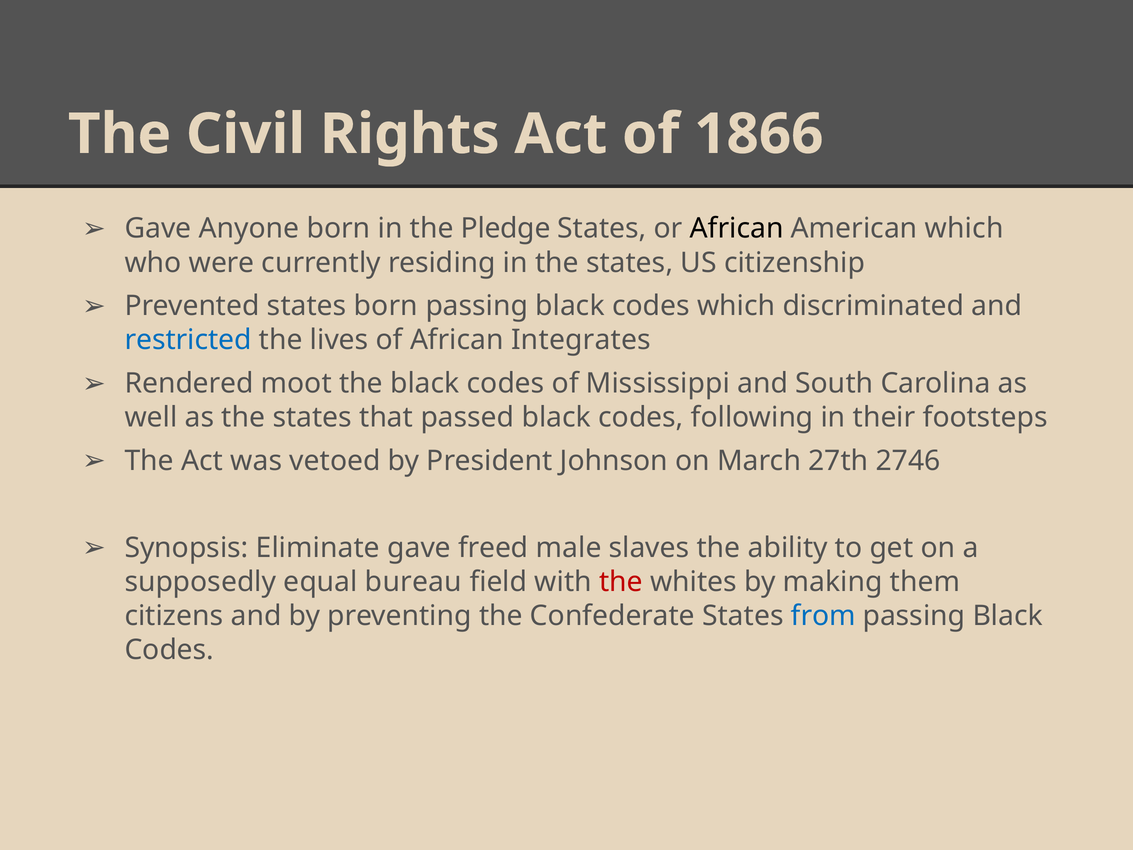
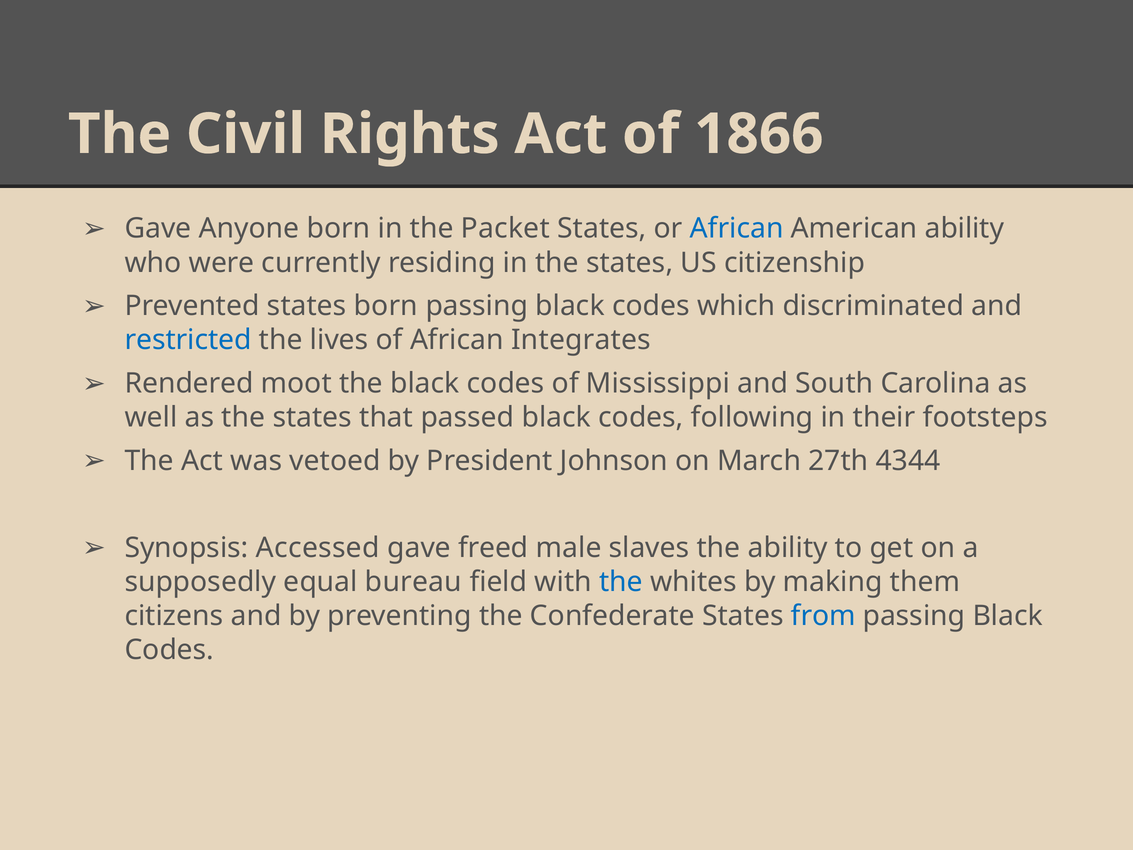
Pledge: Pledge -> Packet (505, 229)
African colour: black -> blue (737, 229)
American which: which -> ability (964, 229)
2746: 2746 -> 4344 (908, 461)
Eliminate: Eliminate -> Accessed (318, 548)
the colour: red -> blue (621, 582)
